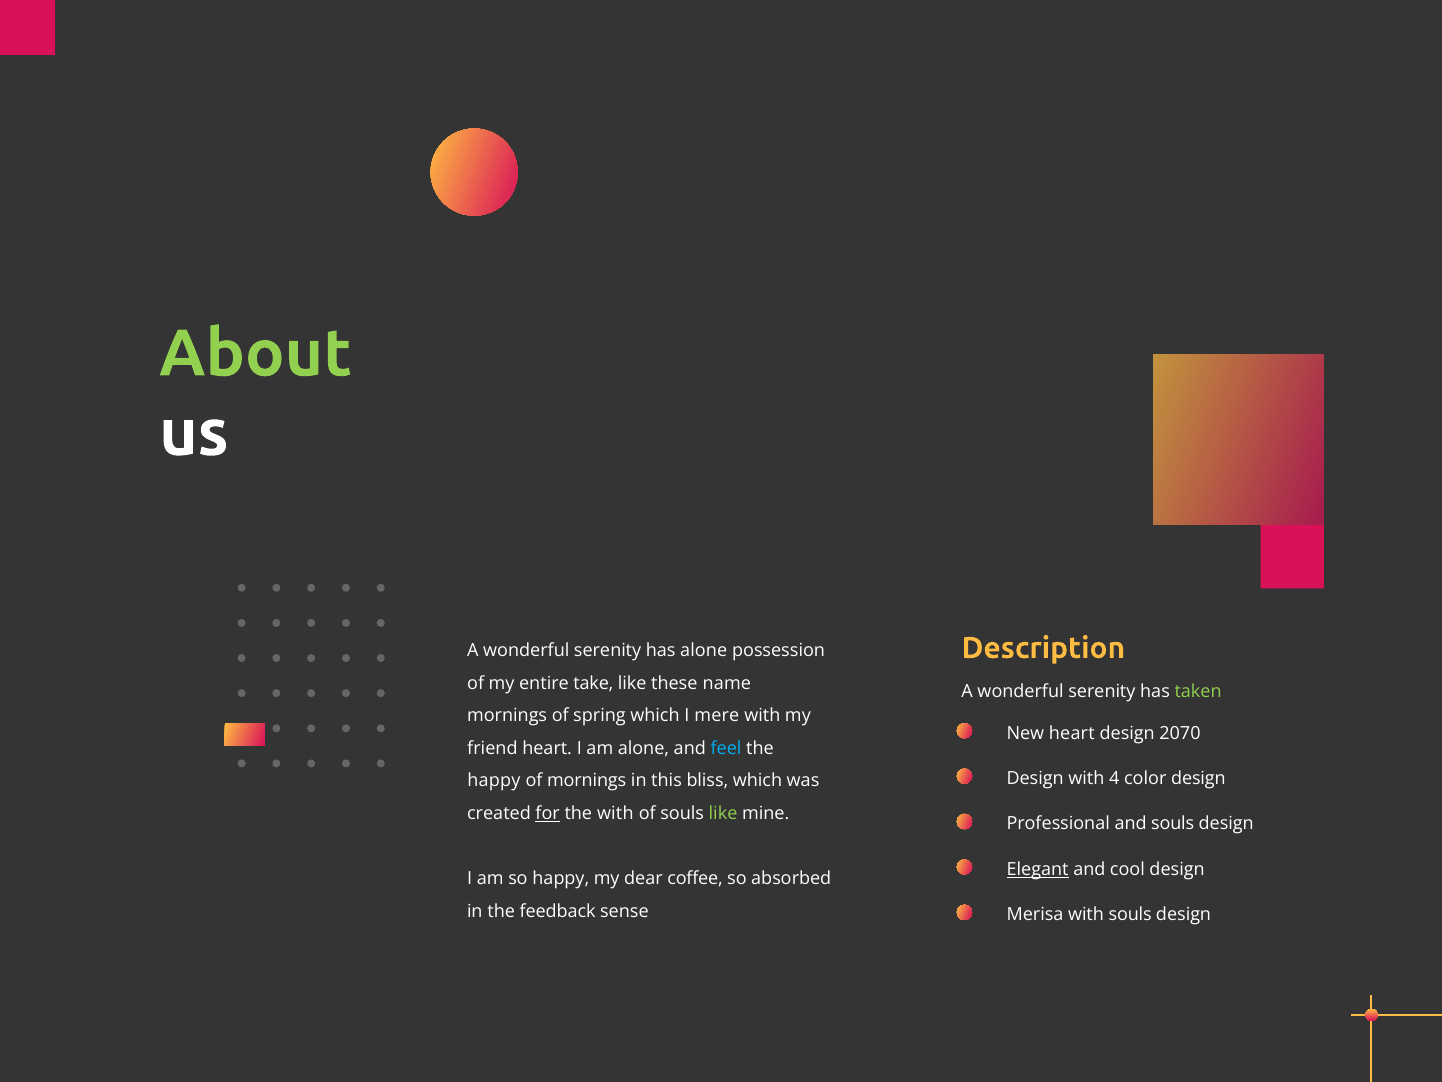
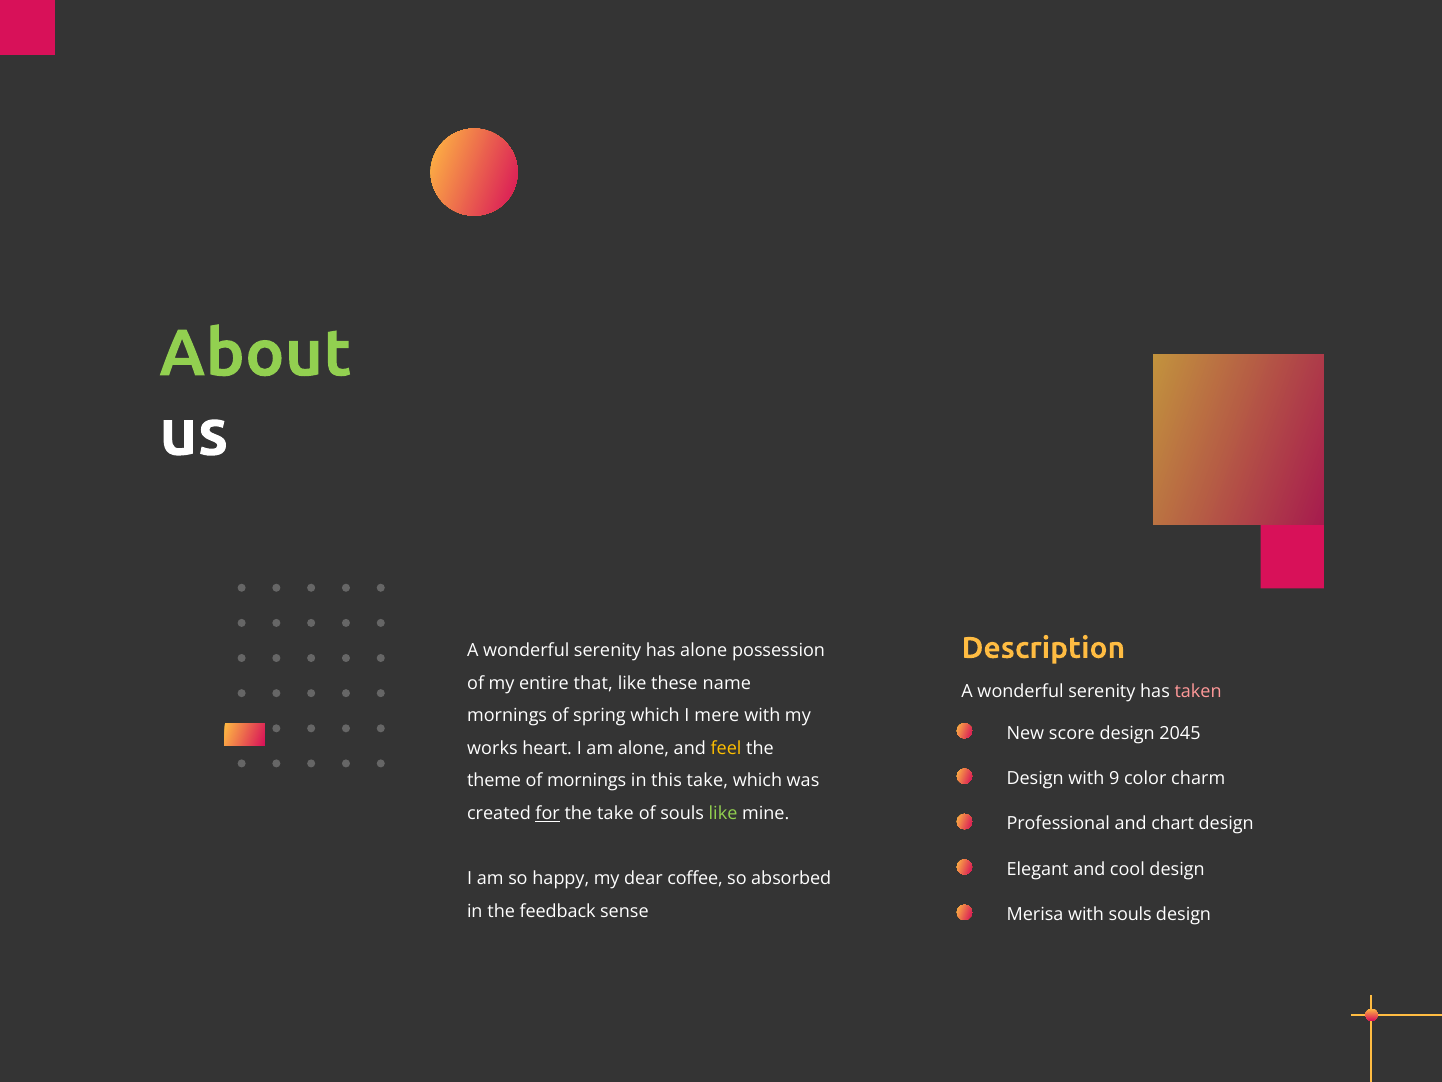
take: take -> that (593, 683)
taken colour: light green -> pink (1198, 691)
New heart: heart -> score (1072, 733)
2070: 2070 -> 2045 (1180, 733)
friend: friend -> works (492, 748)
feel colour: light blue -> yellow (726, 748)
4: 4 -> 9 (1114, 778)
color design: design -> charm (1198, 778)
happy: happy -> theme (494, 781)
this bliss: bliss -> take (707, 781)
the with: with -> take (615, 813)
and souls: souls -> chart (1173, 824)
Elegant underline: present -> none (1038, 869)
